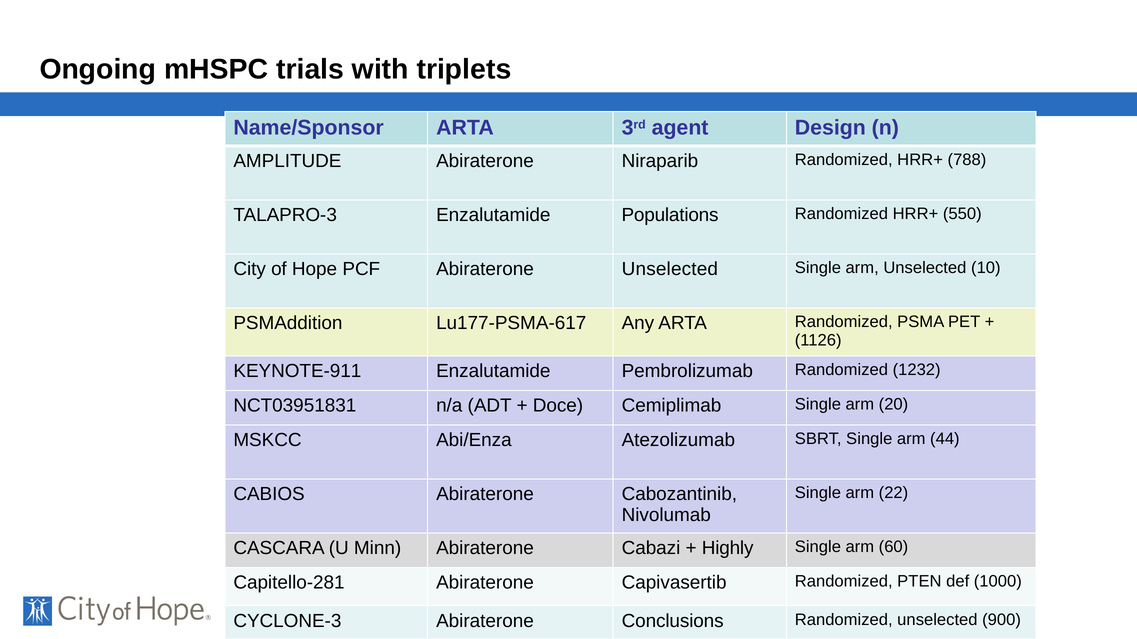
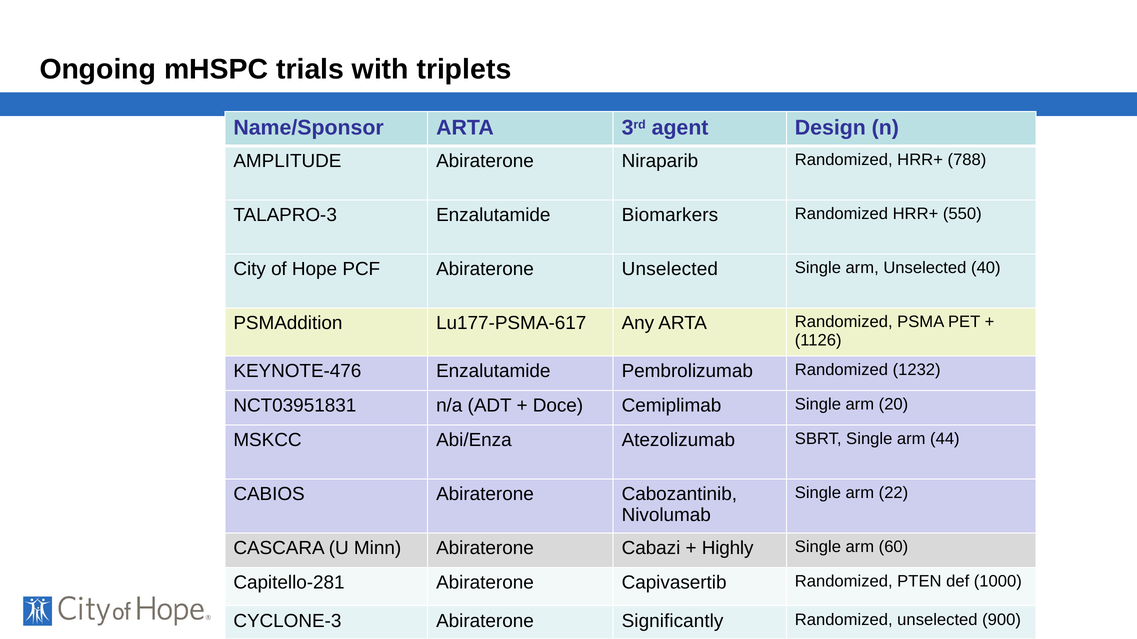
Populations: Populations -> Biomarkers (670, 215)
10: 10 -> 40 (986, 268)
KEYNOTE-911: KEYNOTE-911 -> KEYNOTE-476 (297, 371)
Conclusions: Conclusions -> Significantly (673, 621)
